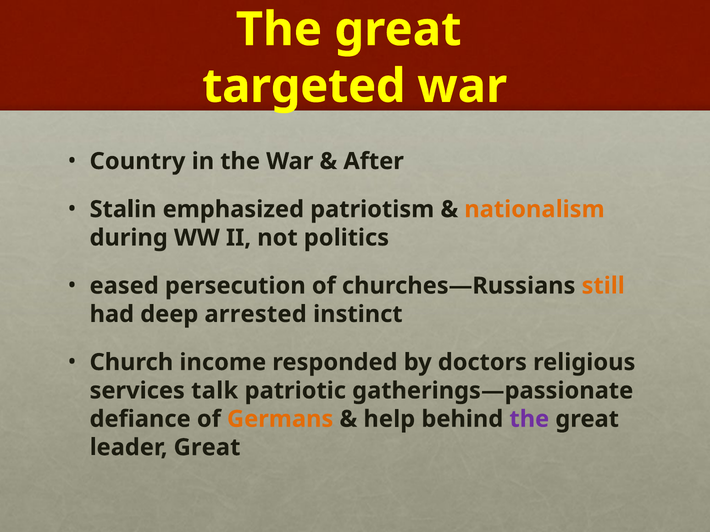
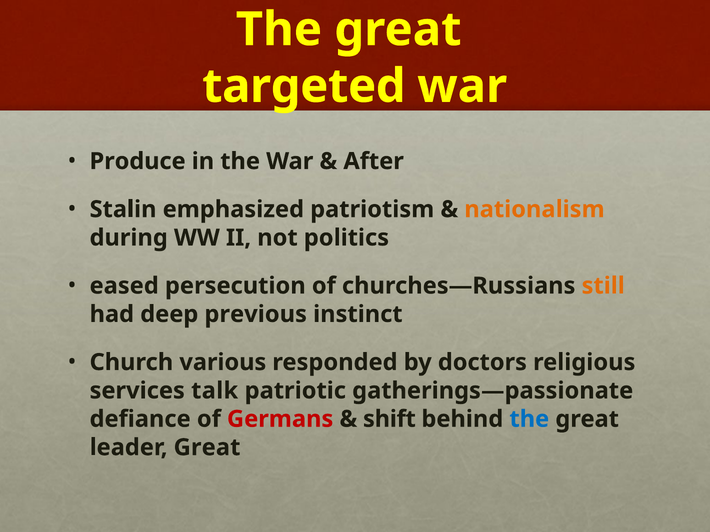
Country: Country -> Produce (138, 161)
arrested: arrested -> previous (256, 314)
income: income -> various (223, 363)
Germans colour: orange -> red (280, 419)
help: help -> shift (389, 419)
the colour: purple -> blue (529, 419)
